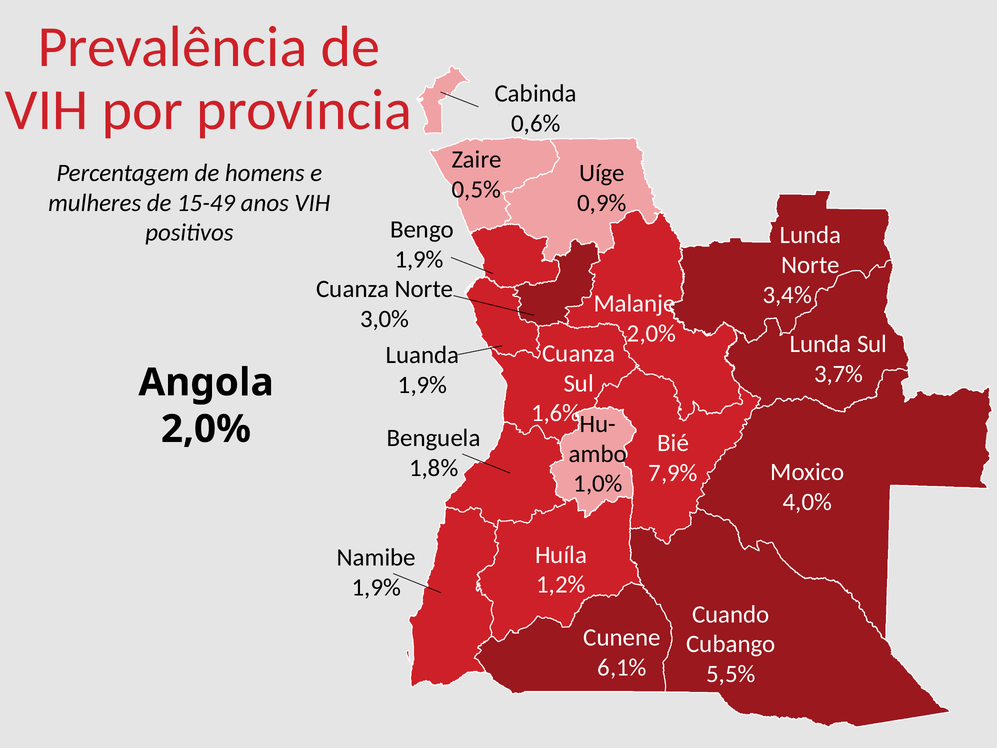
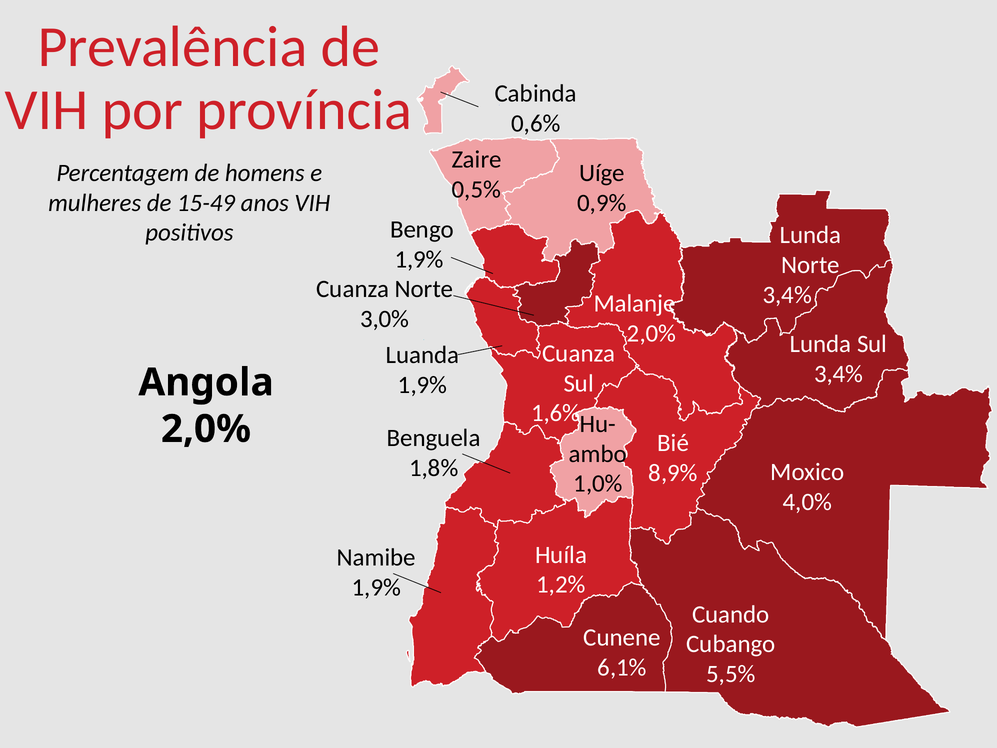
3,7%: 3,7% -> 3,4% (839, 374)
7,9%: 7,9% -> 8,9% (673, 473)
